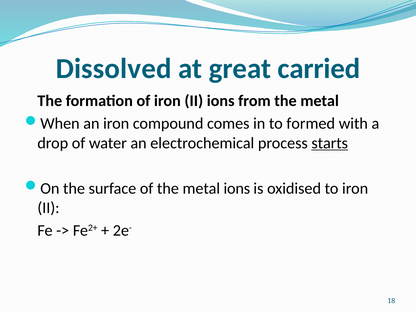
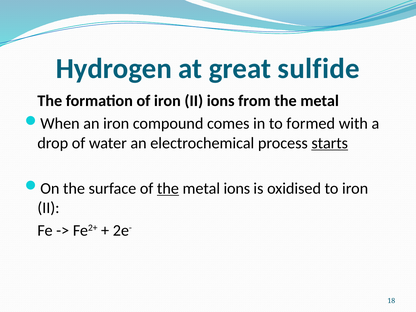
Dissolved: Dissolved -> Hydrogen (114, 69)
carried: carried -> sulfide (319, 69)
the underline: none -> present (168, 188)
